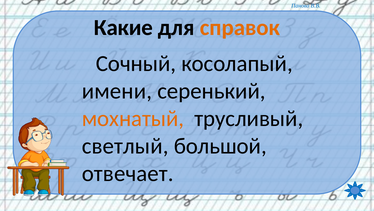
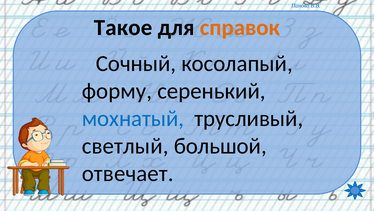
Какие: Какие -> Такое (123, 28)
имени: имени -> форму (117, 91)
мохнатый colour: orange -> blue (133, 118)
